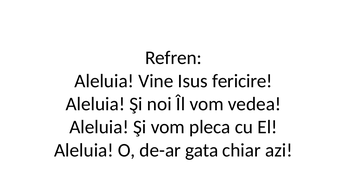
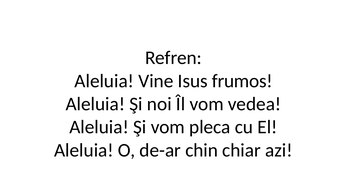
fericire: fericire -> frumos (242, 81)
gata: gata -> chin (202, 150)
